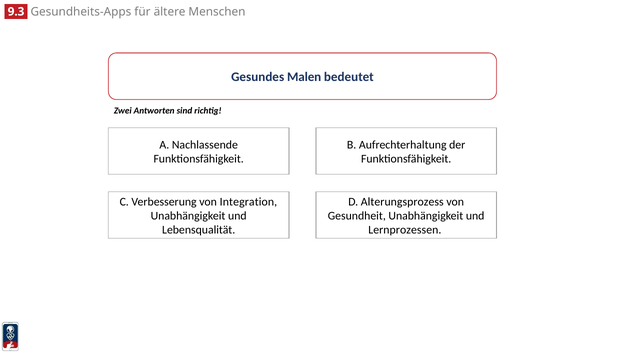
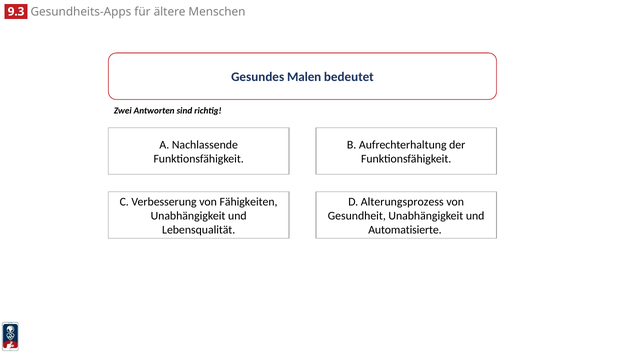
Integration: Integration -> Fähigkeiten (249, 202)
Lernprozessen: Lernprozessen -> Automatisierte (405, 230)
